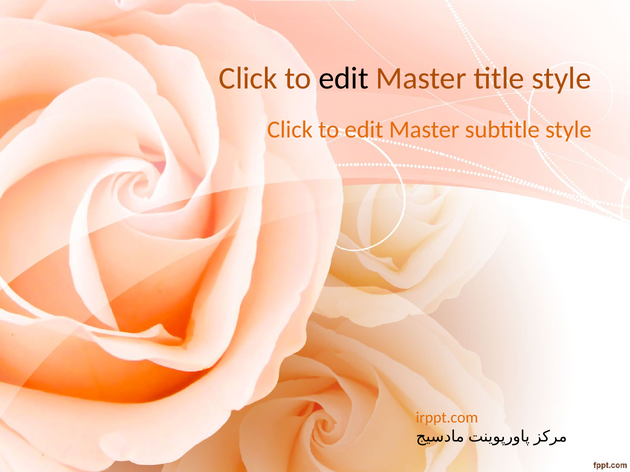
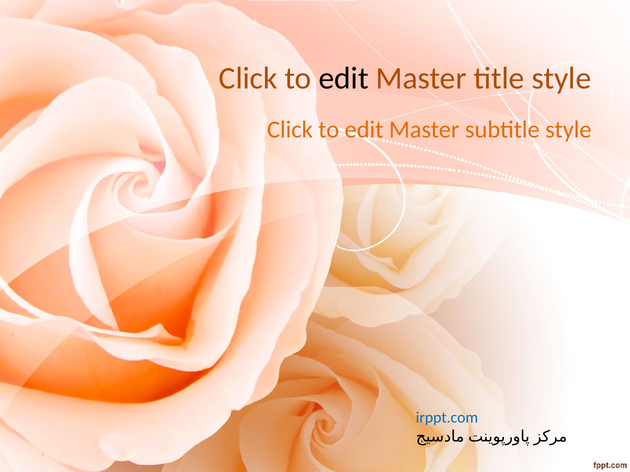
irppt.com colour: orange -> blue (447, 418)
